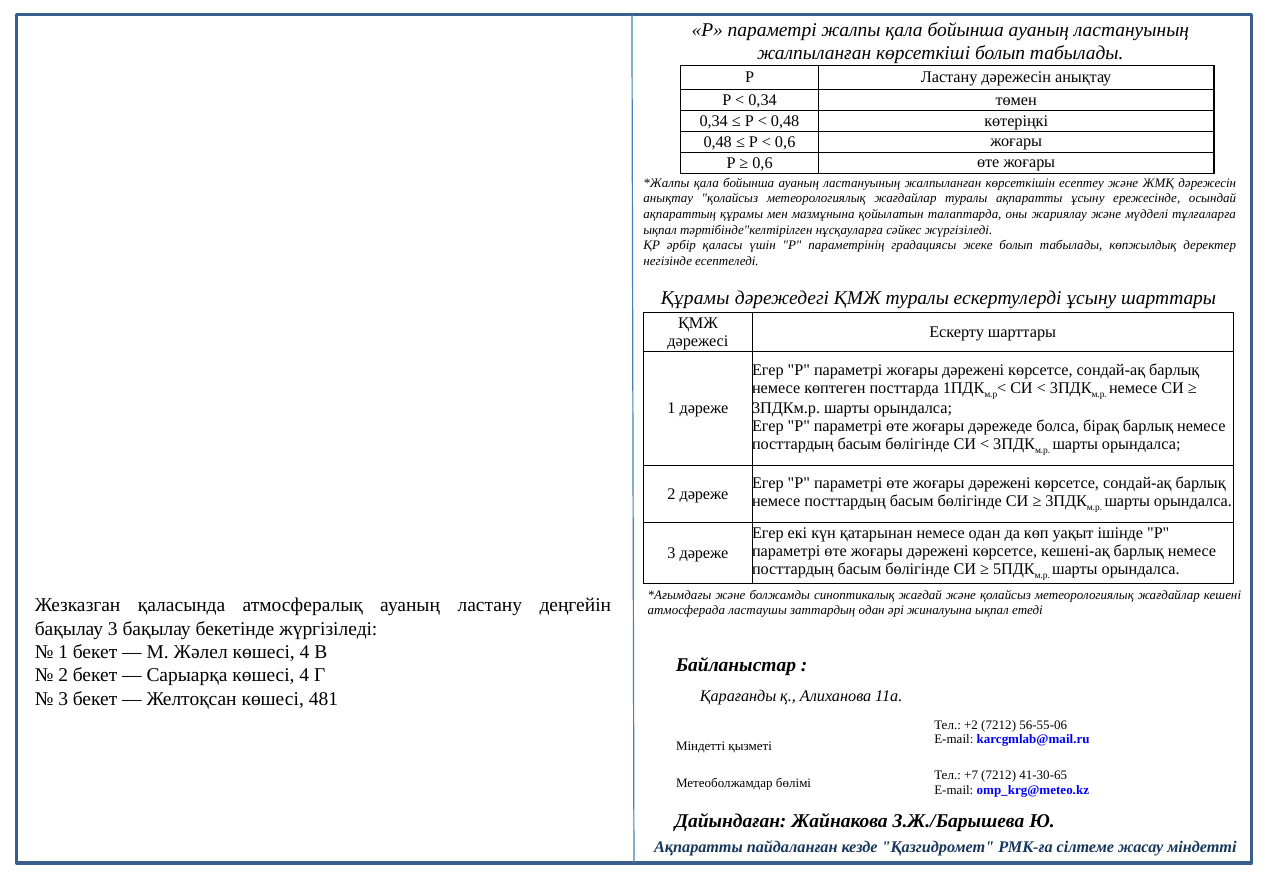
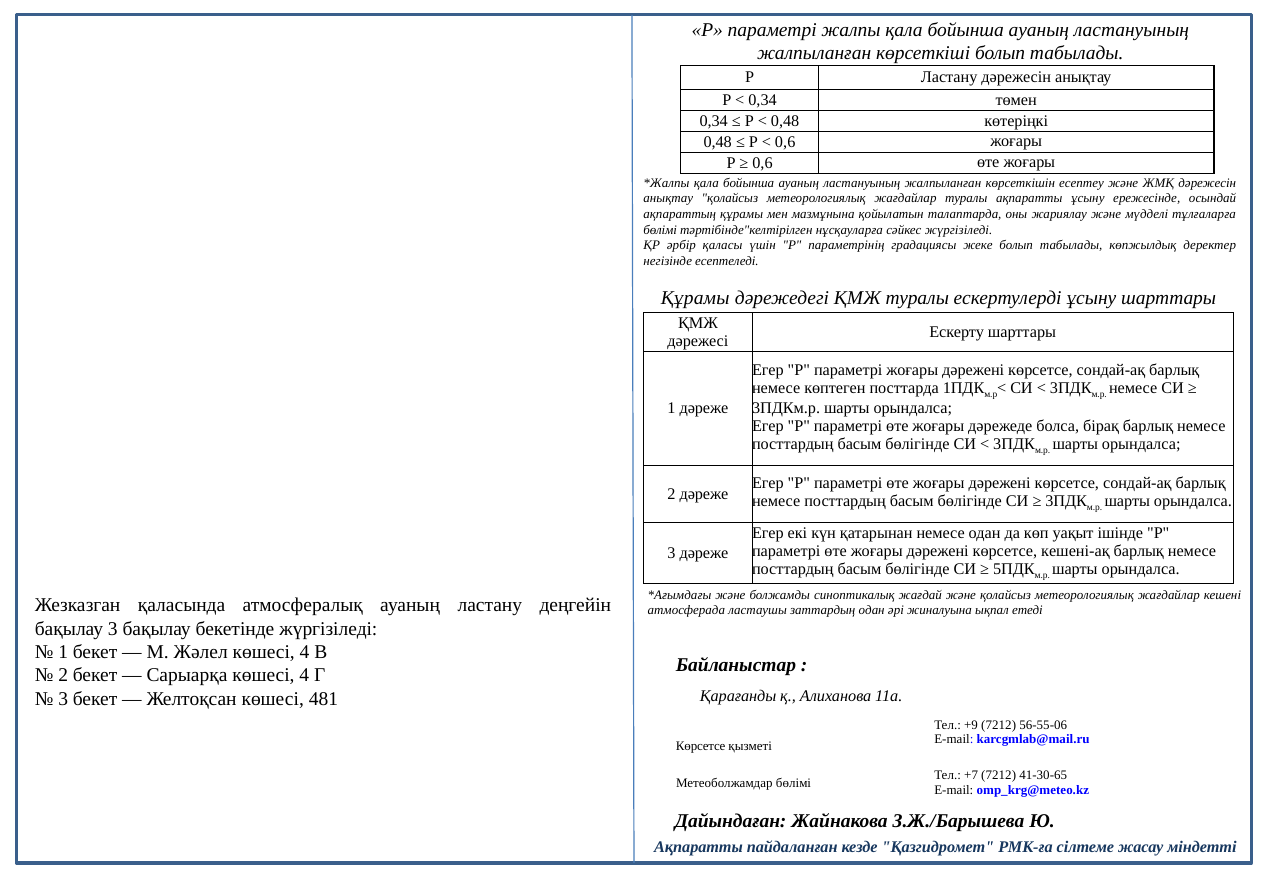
ықпал: ықпал -> бөлімі (660, 230)
+2: +2 -> +9 (971, 725)
Міндетті: Міндетті -> Көрсетсе (701, 746)
